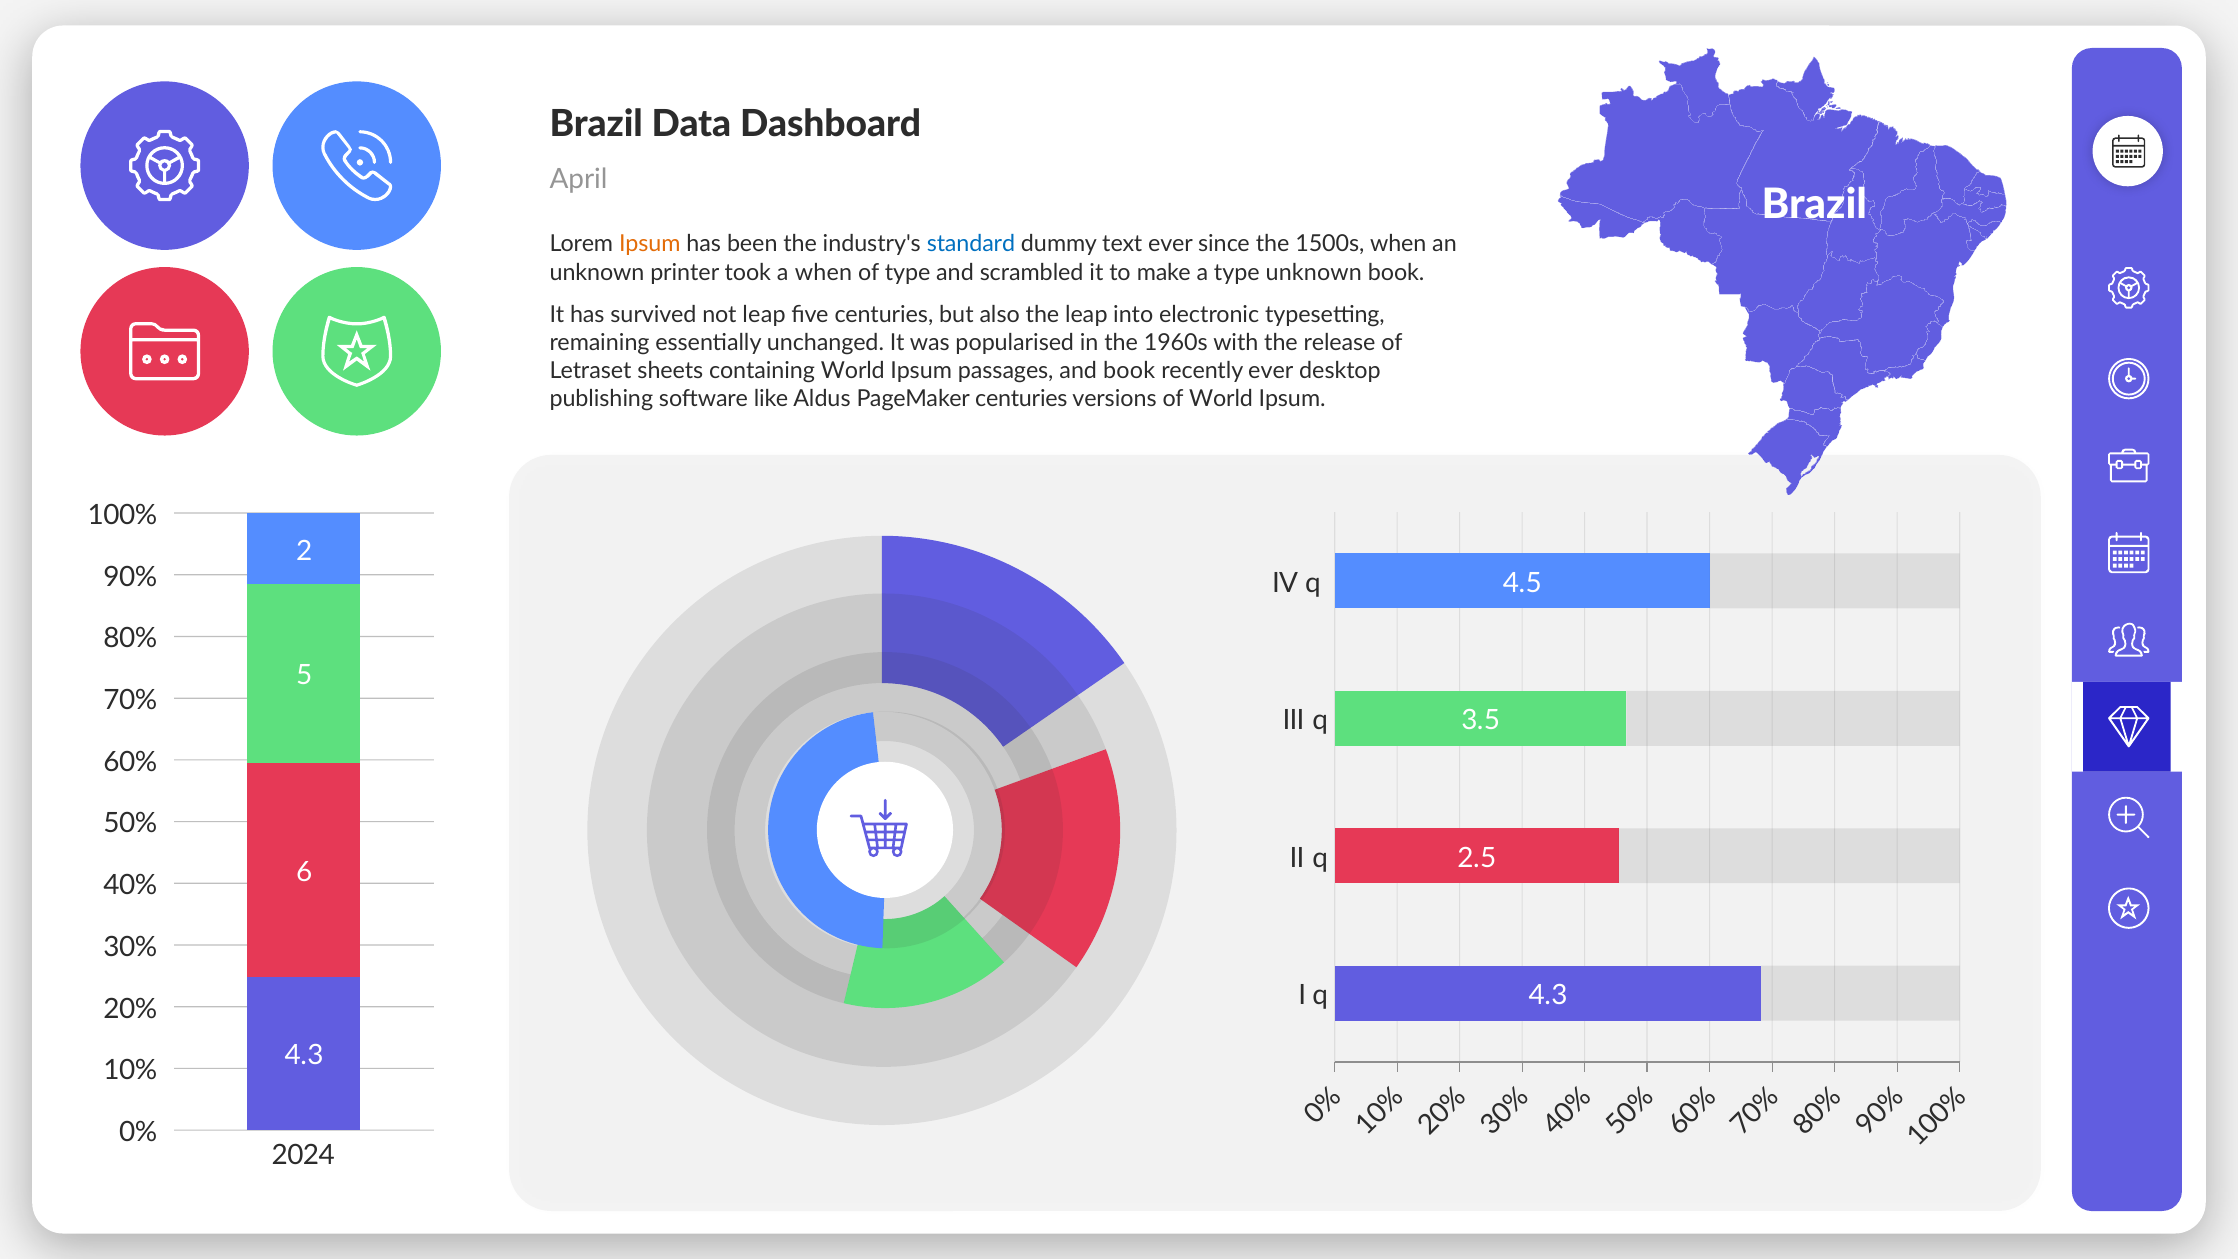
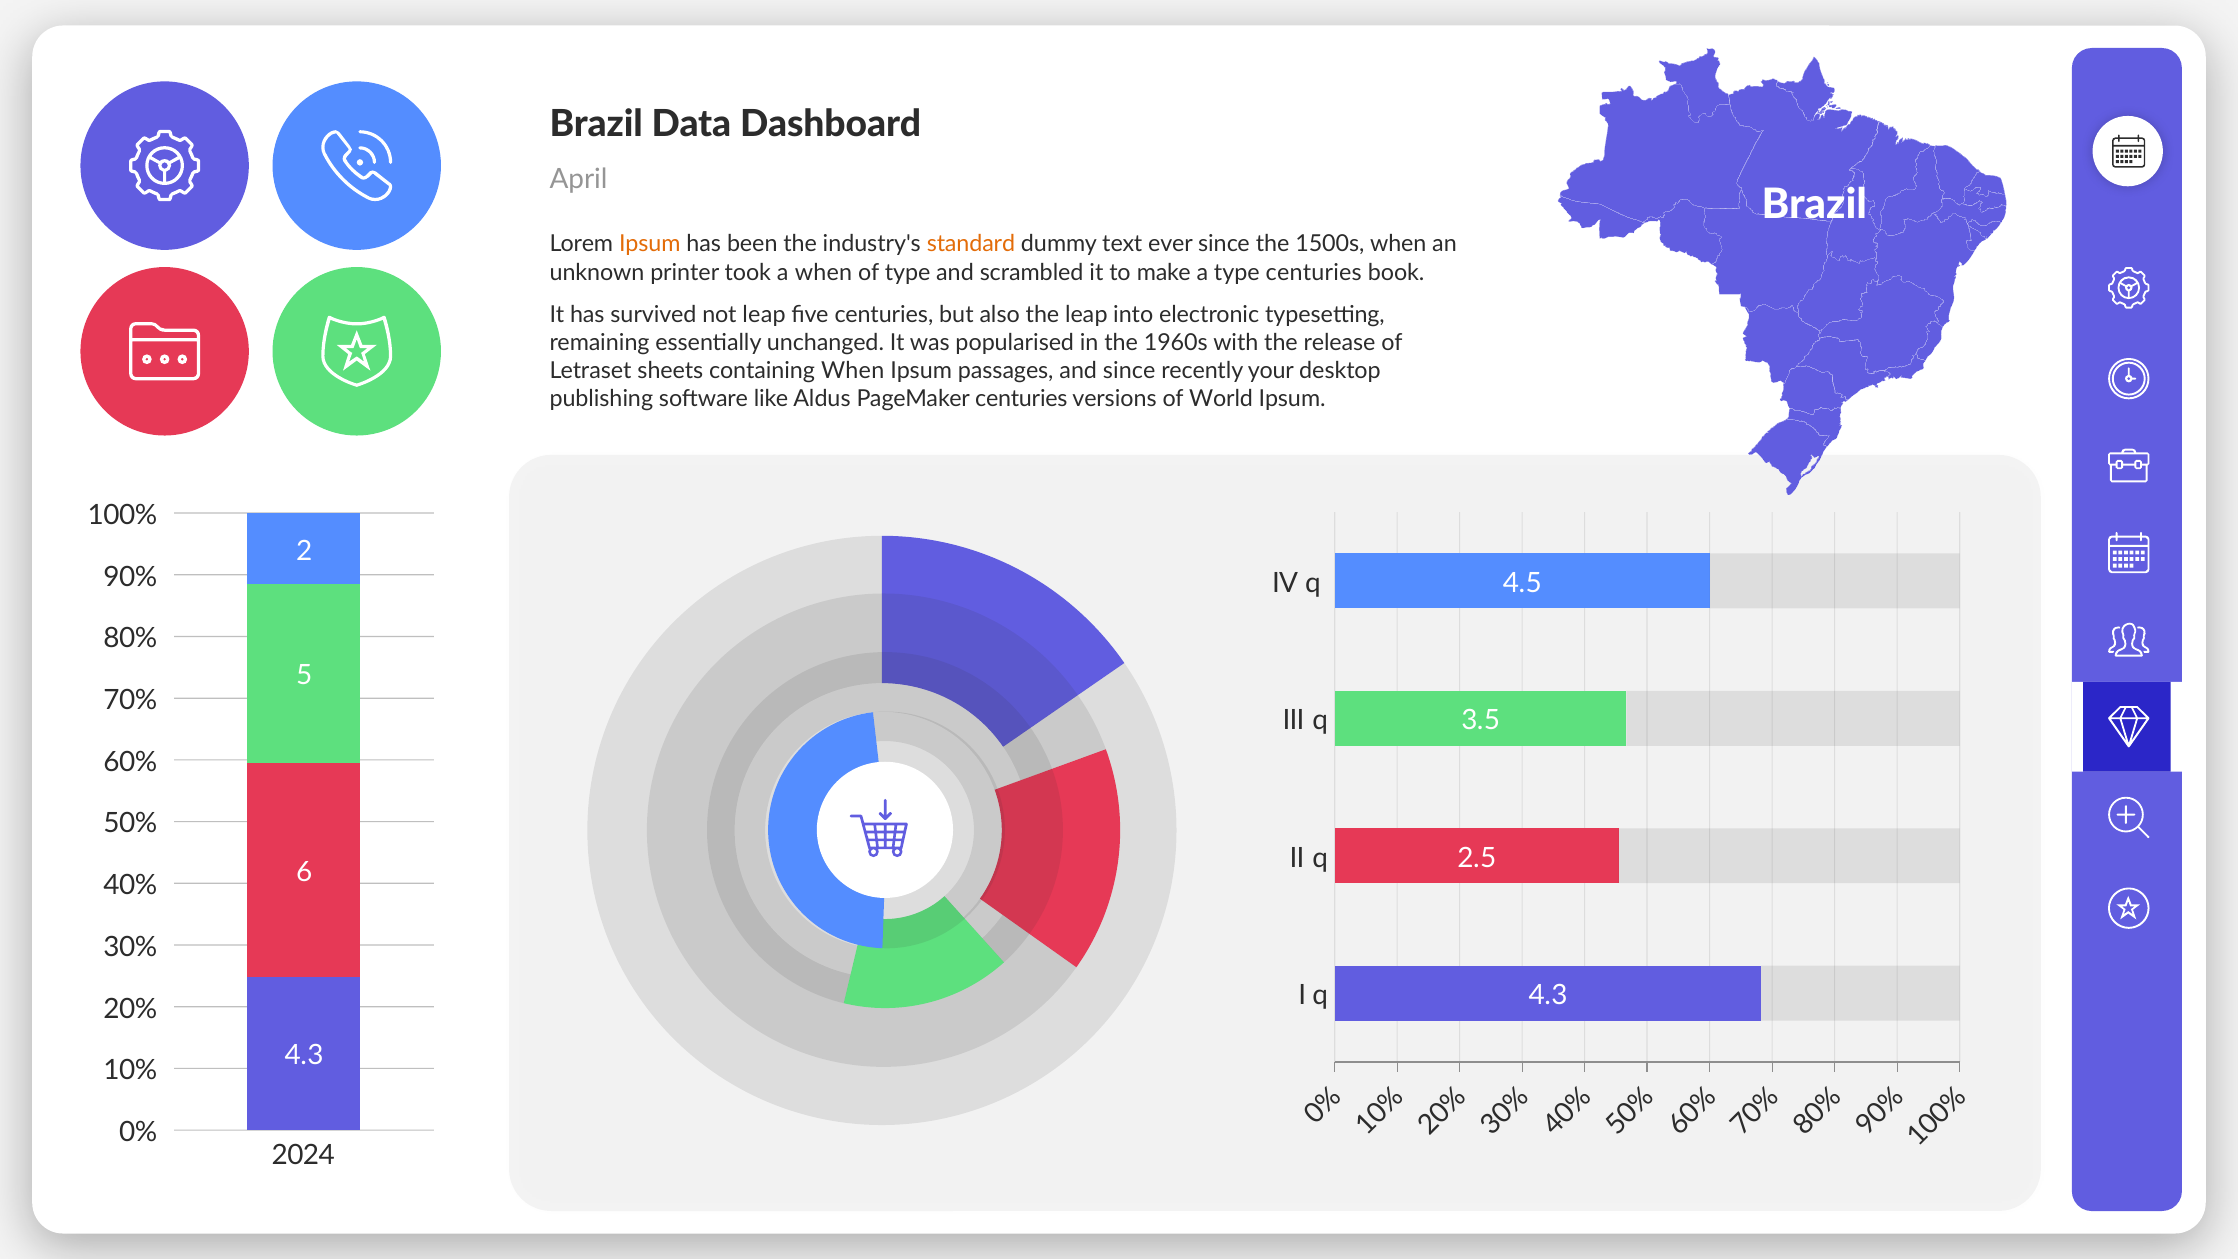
standard colour: blue -> orange (971, 244)
type unknown: unknown -> centuries (1314, 272)
containing World: World -> When (853, 370)
and book: book -> since (1129, 370)
recently ever: ever -> your (1271, 370)
